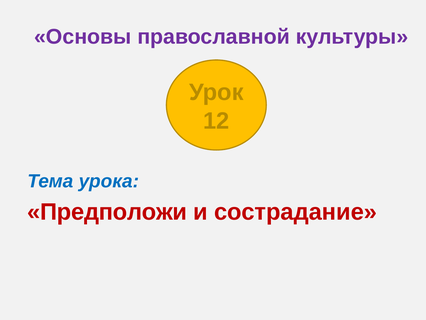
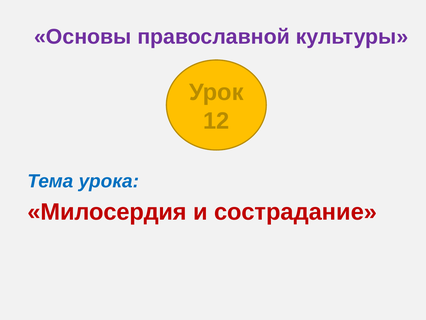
Предположи: Предположи -> Милосердия (107, 212)
